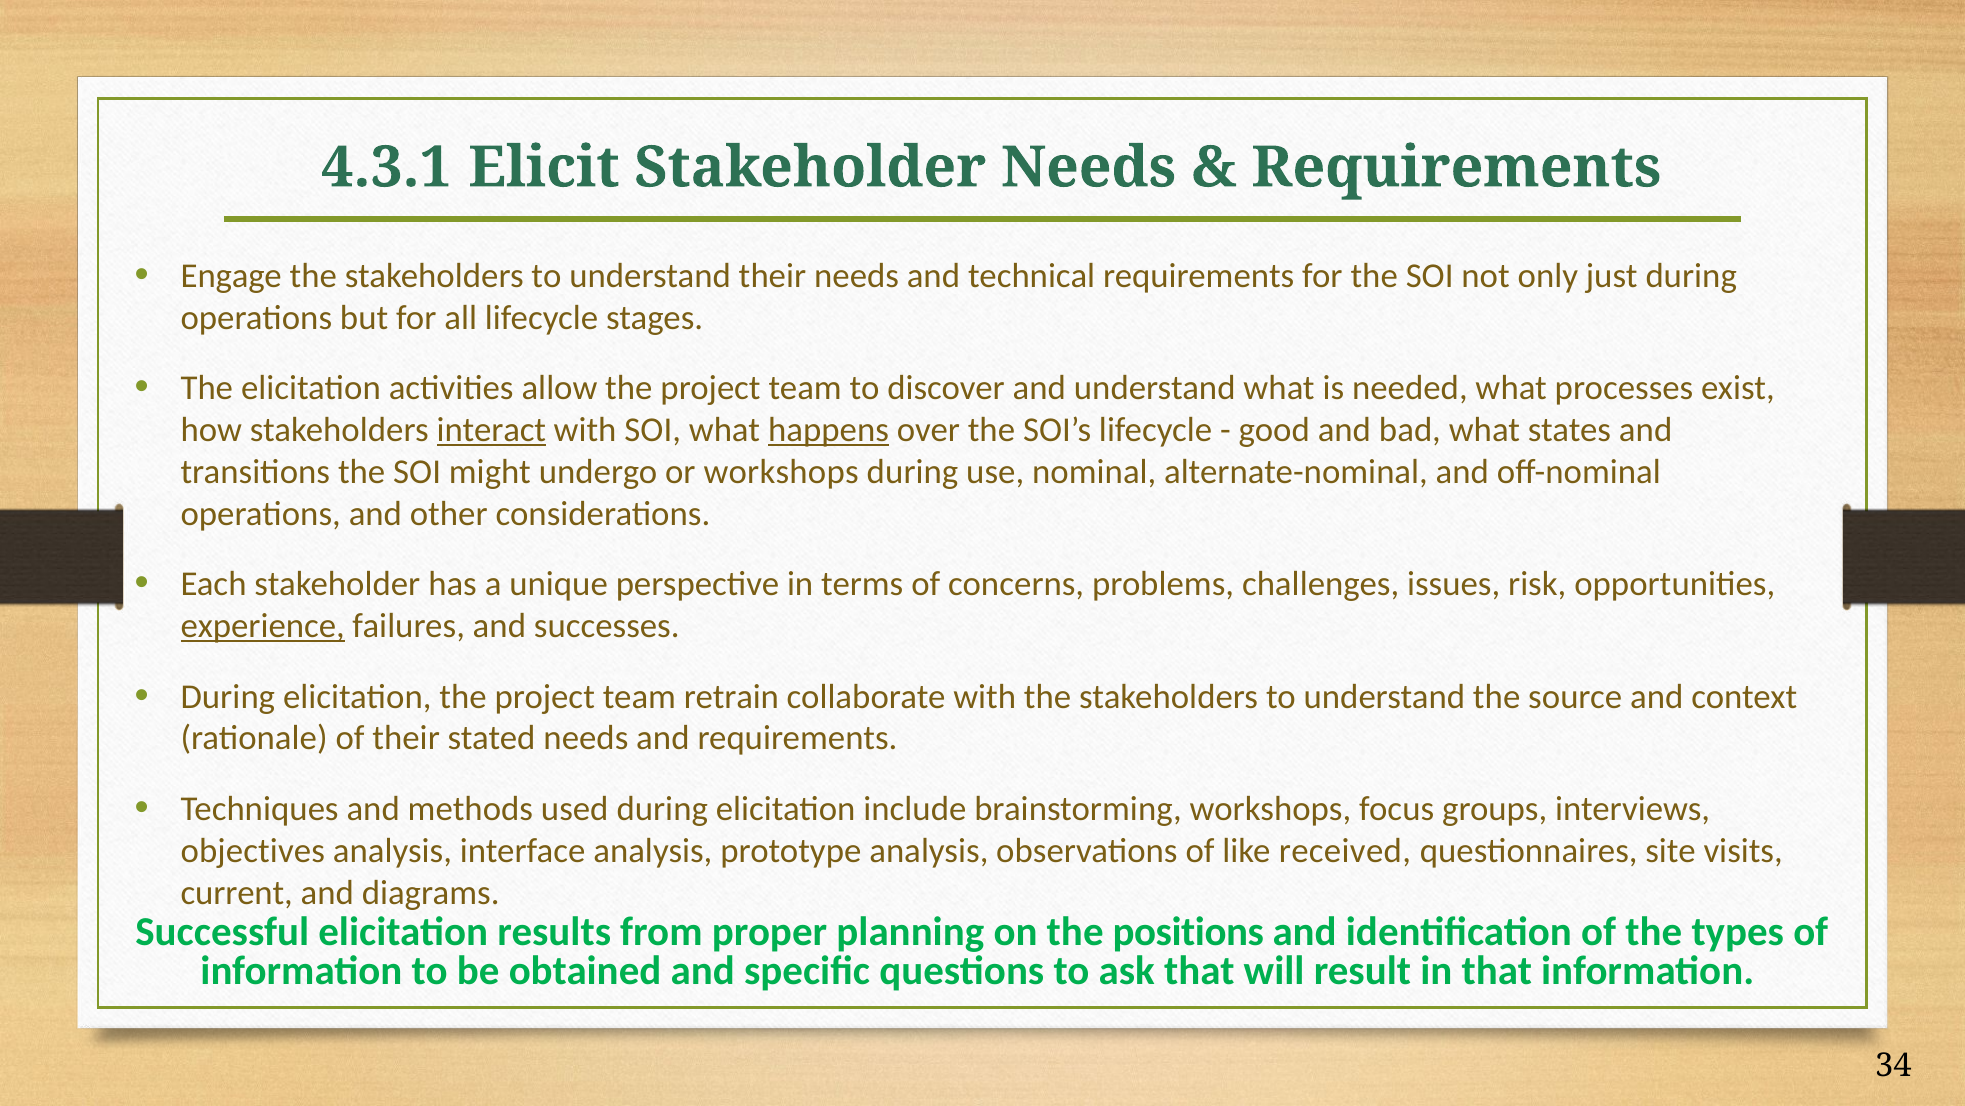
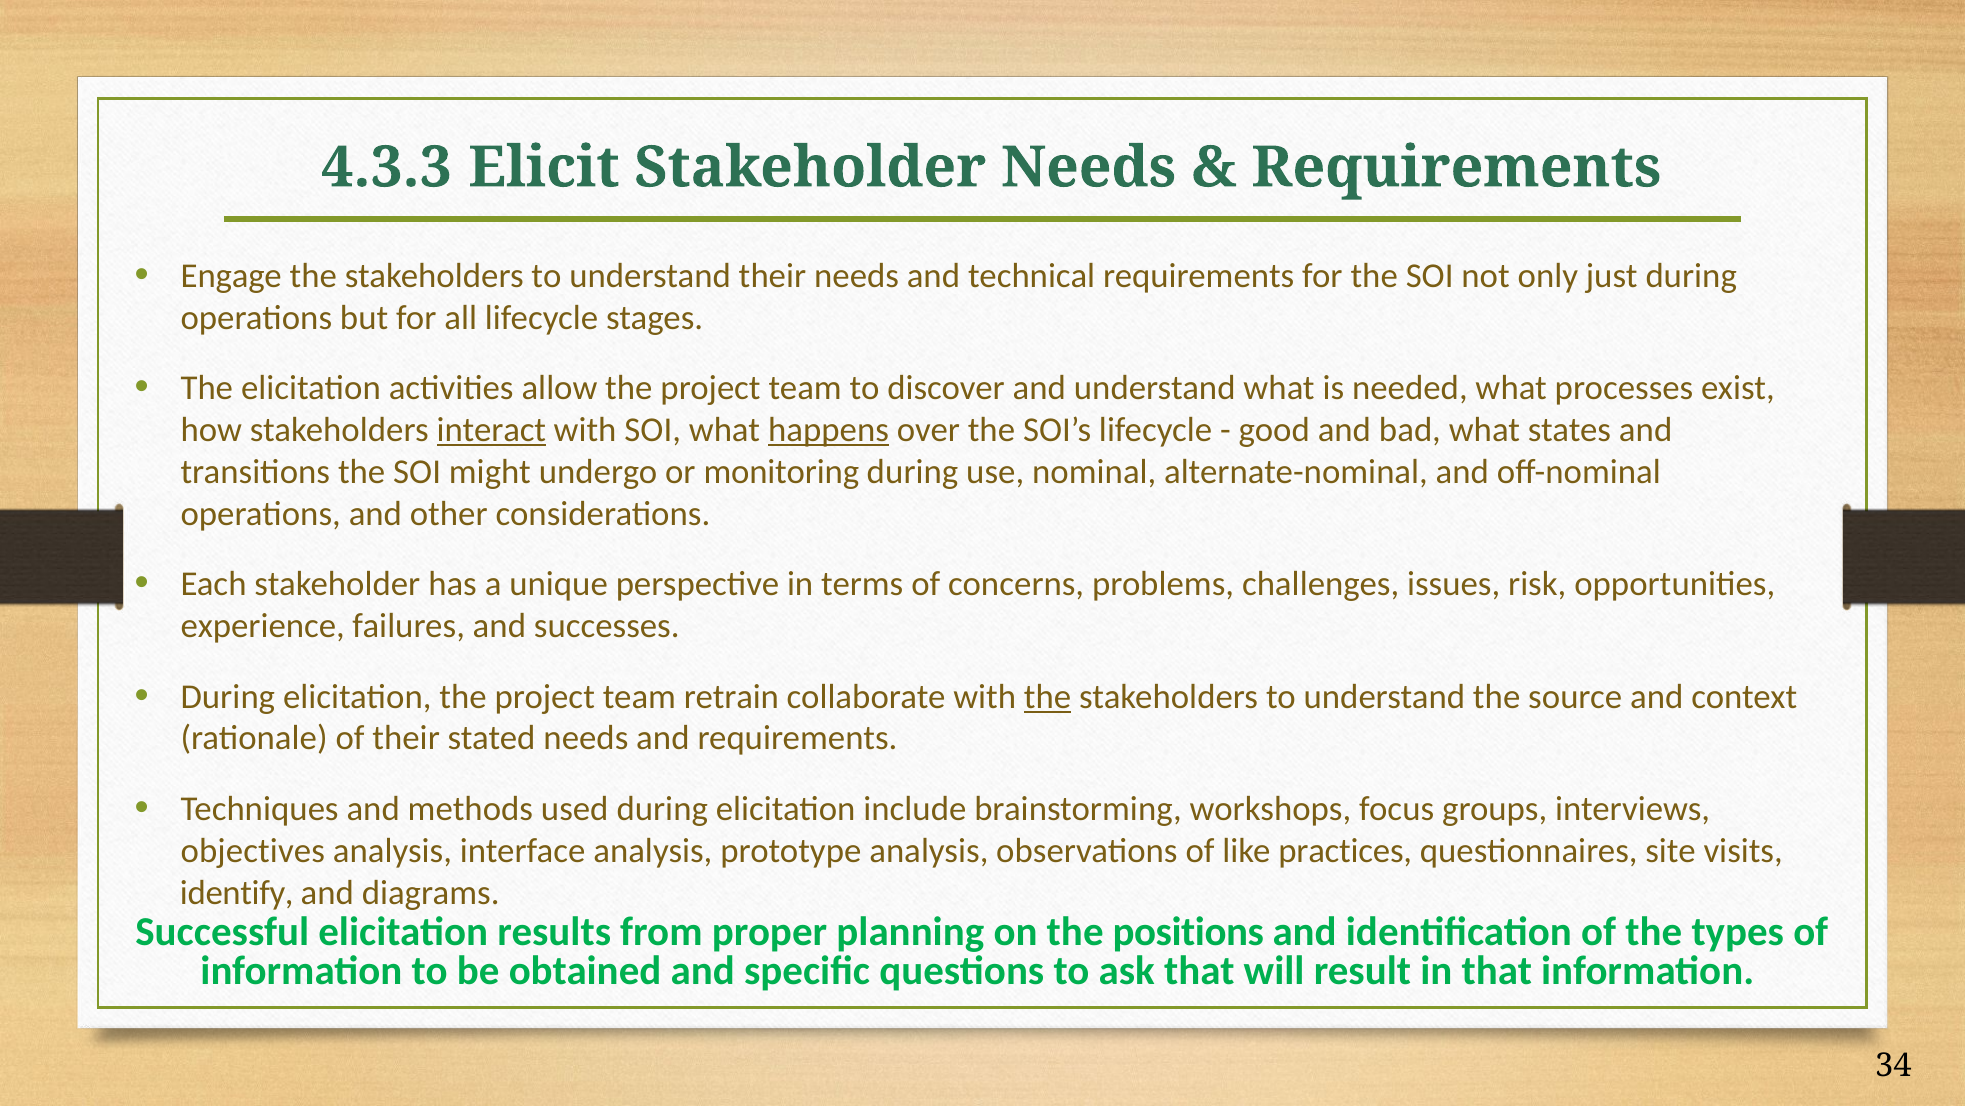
4.3.1: 4.3.1 -> 4.3.3 (386, 167)
or workshops: workshops -> monitoring (781, 472)
experience underline: present -> none (263, 626)
the underline: none -> present (1048, 696)
received: received -> practices (1345, 850)
current: current -> identify (237, 892)
